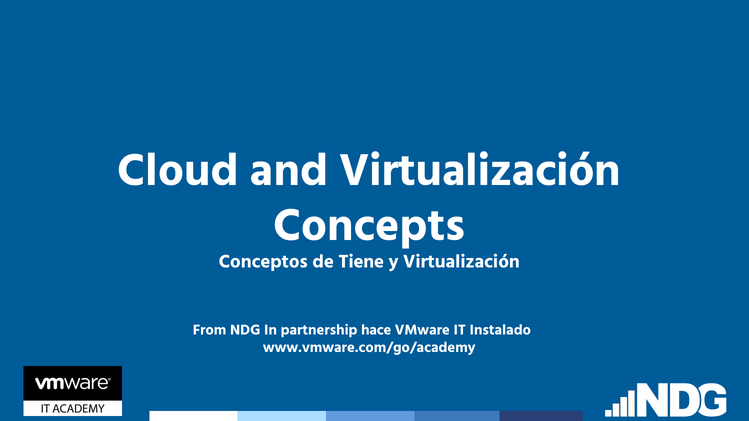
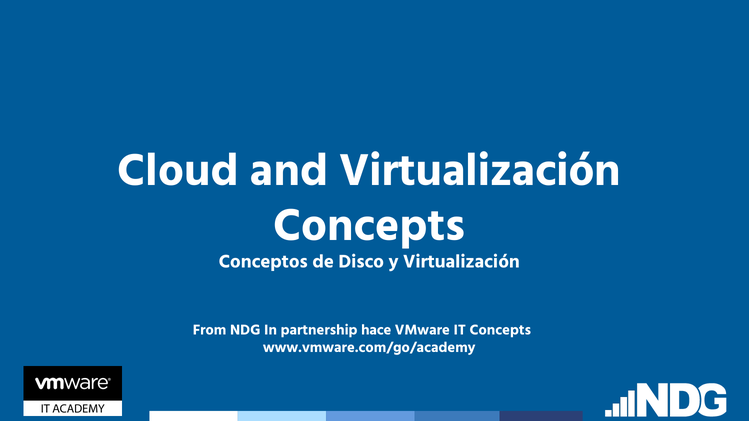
Tiene: Tiene -> Disco (361, 262)
IT Instalado: Instalado -> Concepts (500, 330)
